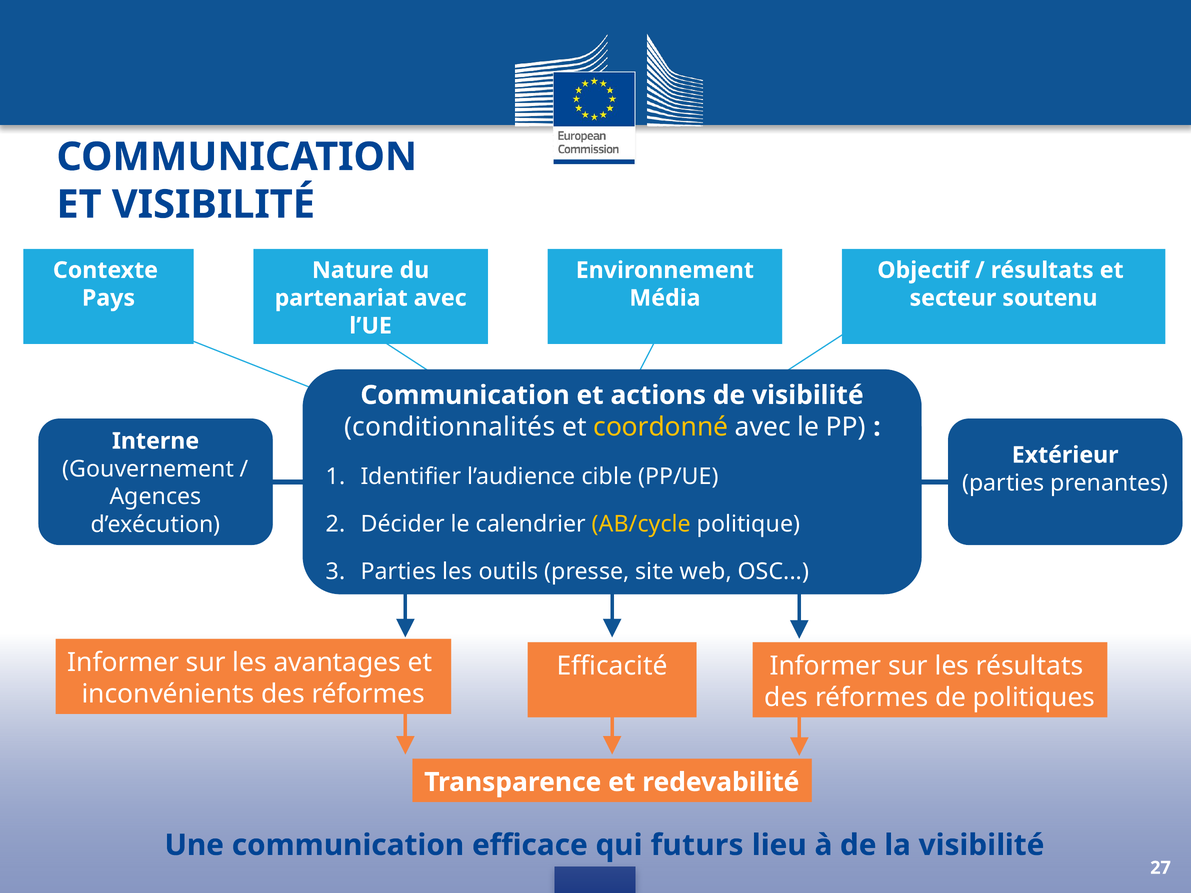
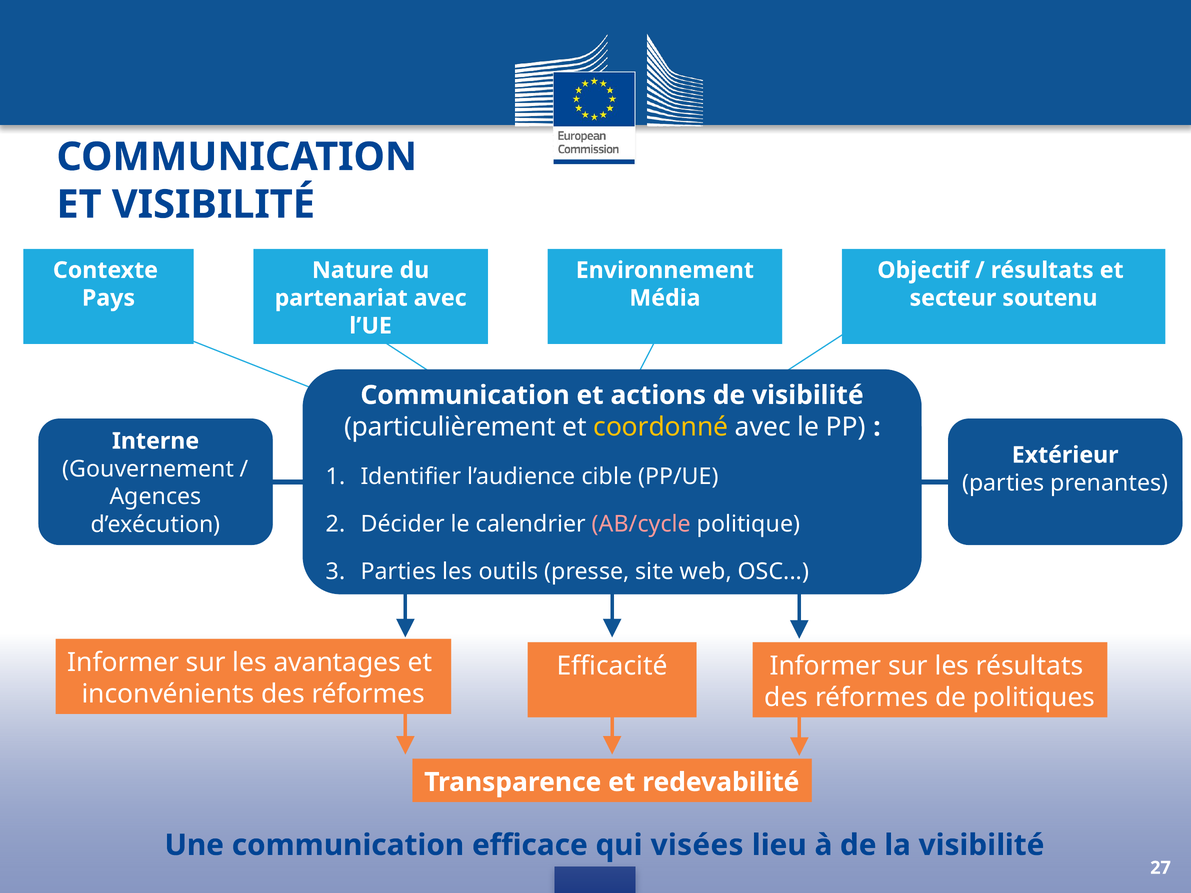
conditionnalités: conditionnalités -> particulièrement (450, 427)
AB/cycle colour: yellow -> pink (641, 524)
futurs: futurs -> visées (697, 845)
